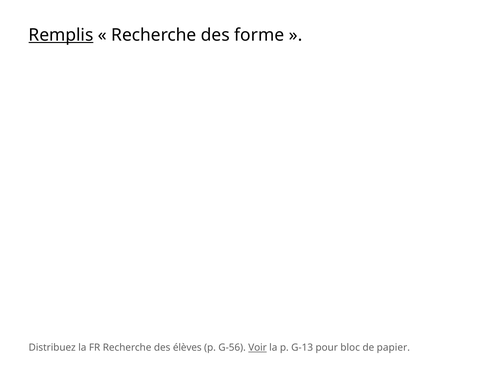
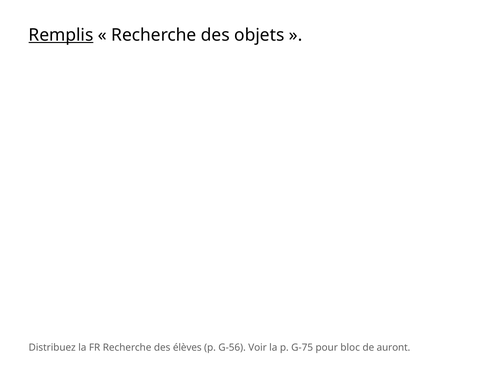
forme: forme -> objets (259, 35)
Voir underline: present -> none (258, 347)
G-13: G-13 -> G-75 (302, 347)
papier: papier -> auront (393, 347)
